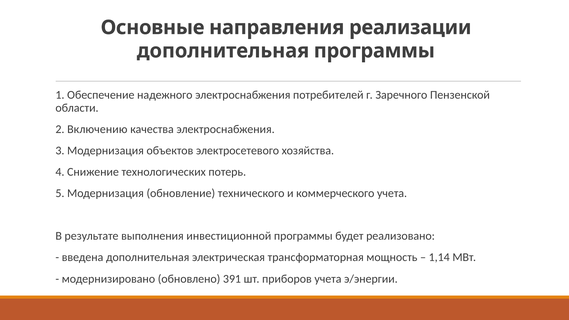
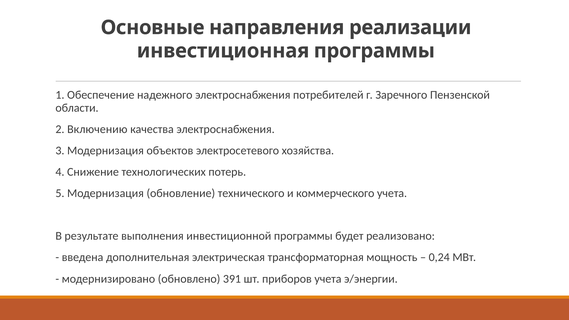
дополнительная: дополнительная -> инвестиционная (223, 51)
1,14: 1,14 -> 0,24 (439, 257)
